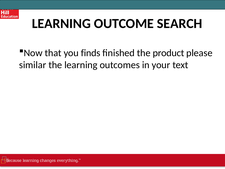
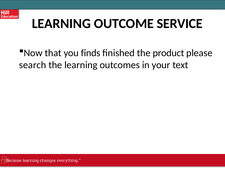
SEARCH: SEARCH -> SERVICE (180, 23)
similar: similar -> search (33, 65)
